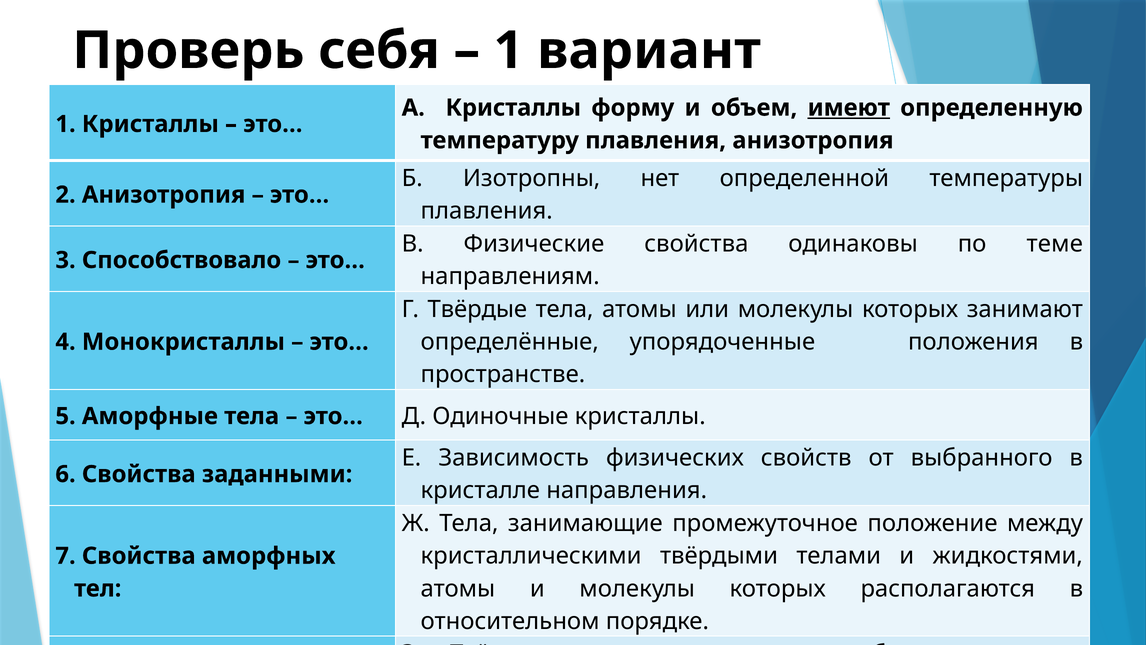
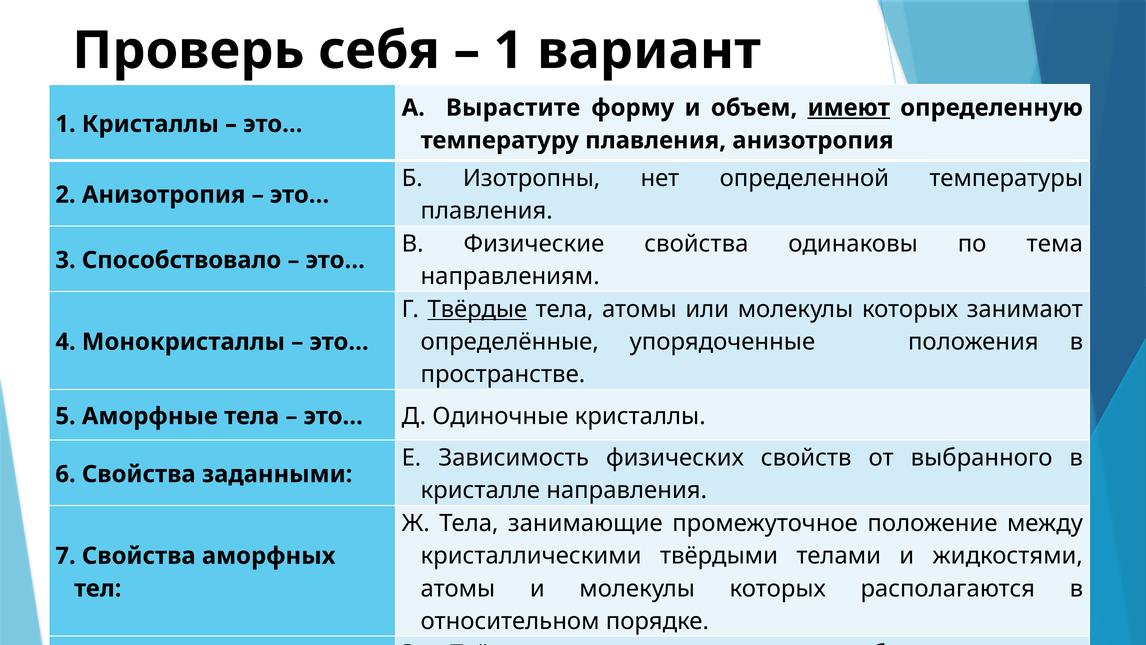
А Кристаллы: Кристаллы -> Вырастите (513, 108)
теме: теме -> тема (1055, 244)
Твёрдые underline: none -> present (477, 309)
